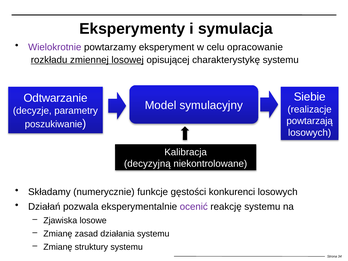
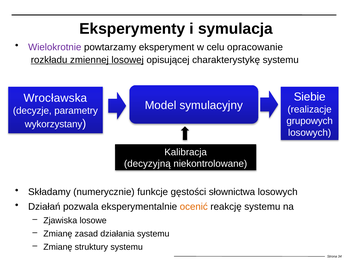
Odtwarzanie: Odtwarzanie -> Wrocławska (55, 98)
powtarzają: powtarzają -> grupowych (310, 121)
poszukiwanie: poszukiwanie -> wykorzystany (54, 124)
konkurenci: konkurenci -> słownictwa (232, 192)
ocenić colour: purple -> orange (194, 207)
